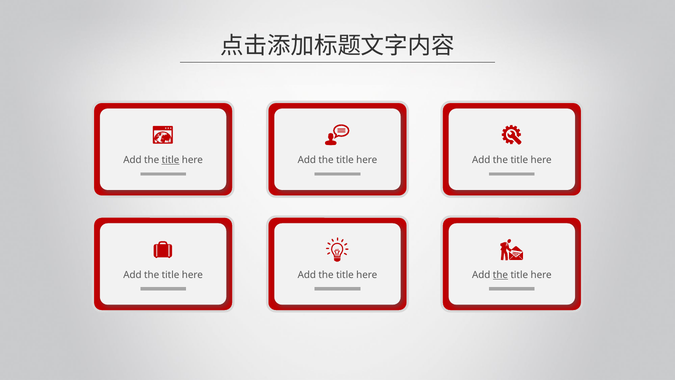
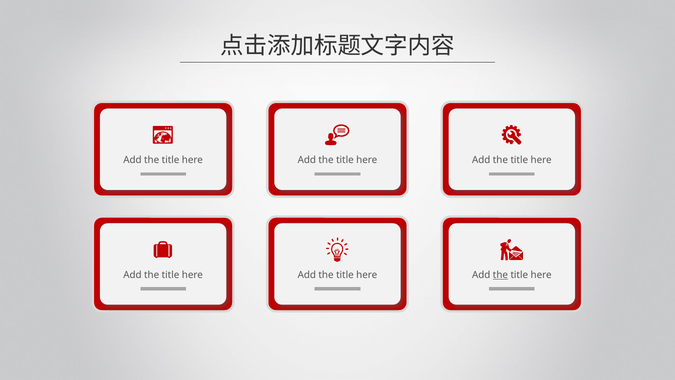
title underline: present -> none (171, 160)
